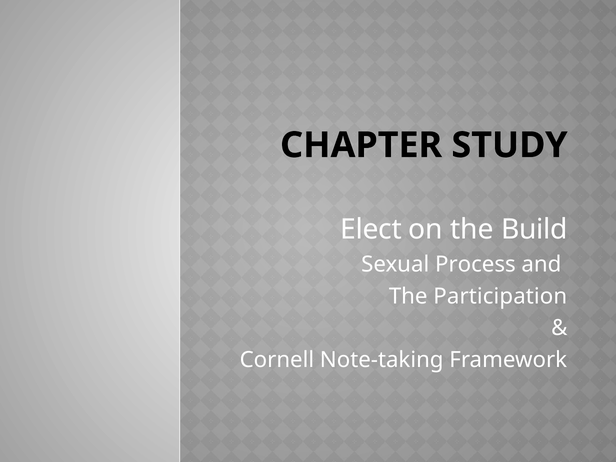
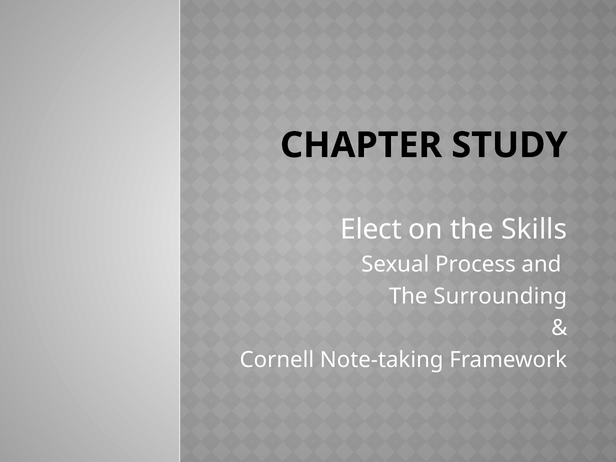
Build: Build -> Skills (534, 229)
Participation: Participation -> Surrounding (500, 296)
